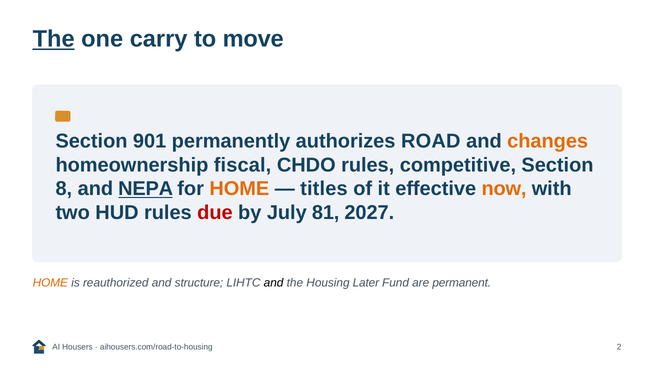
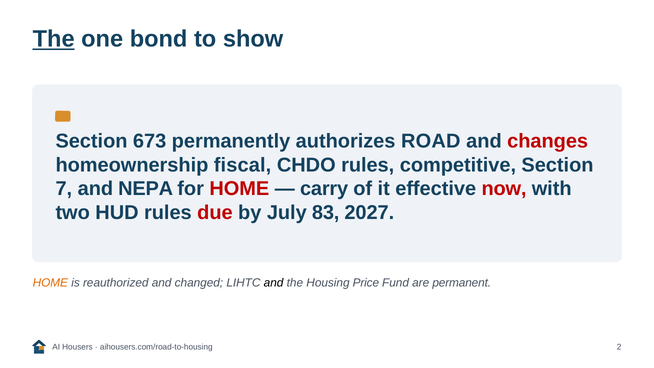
carry: carry -> bond (159, 39)
move: move -> show (253, 39)
901: 901 -> 673 (150, 141)
changes colour: orange -> red (548, 141)
8: 8 -> 7 (64, 189)
NEPA underline: present -> none (146, 189)
HOME colour: orange -> red (239, 189)
titles: titles -> carry (324, 189)
now colour: orange -> red (504, 189)
81: 81 -> 83 (326, 213)
structure: structure -> changed (199, 283)
Later: Later -> Price (366, 283)
